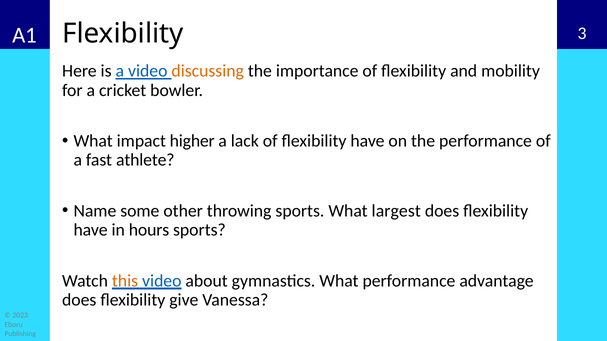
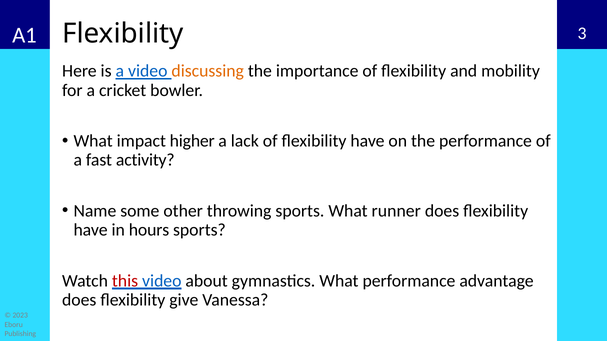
athlete: athlete -> activity (145, 160)
largest: largest -> runner (396, 211)
this colour: orange -> red (125, 281)
